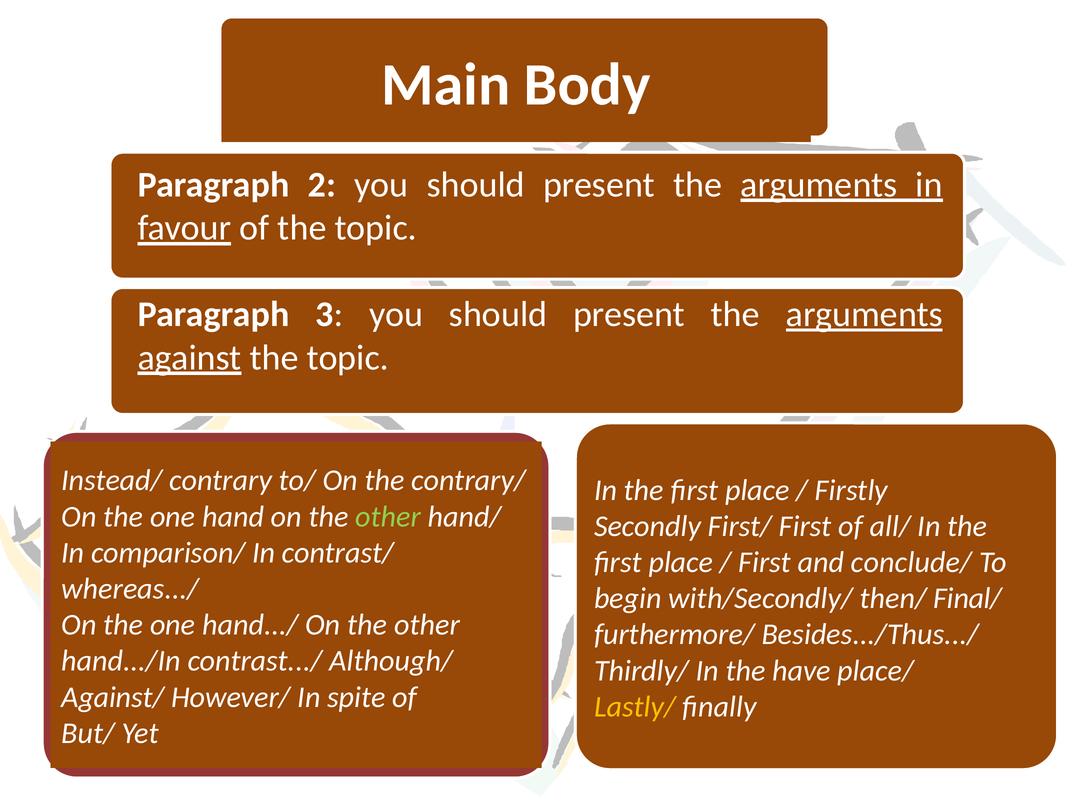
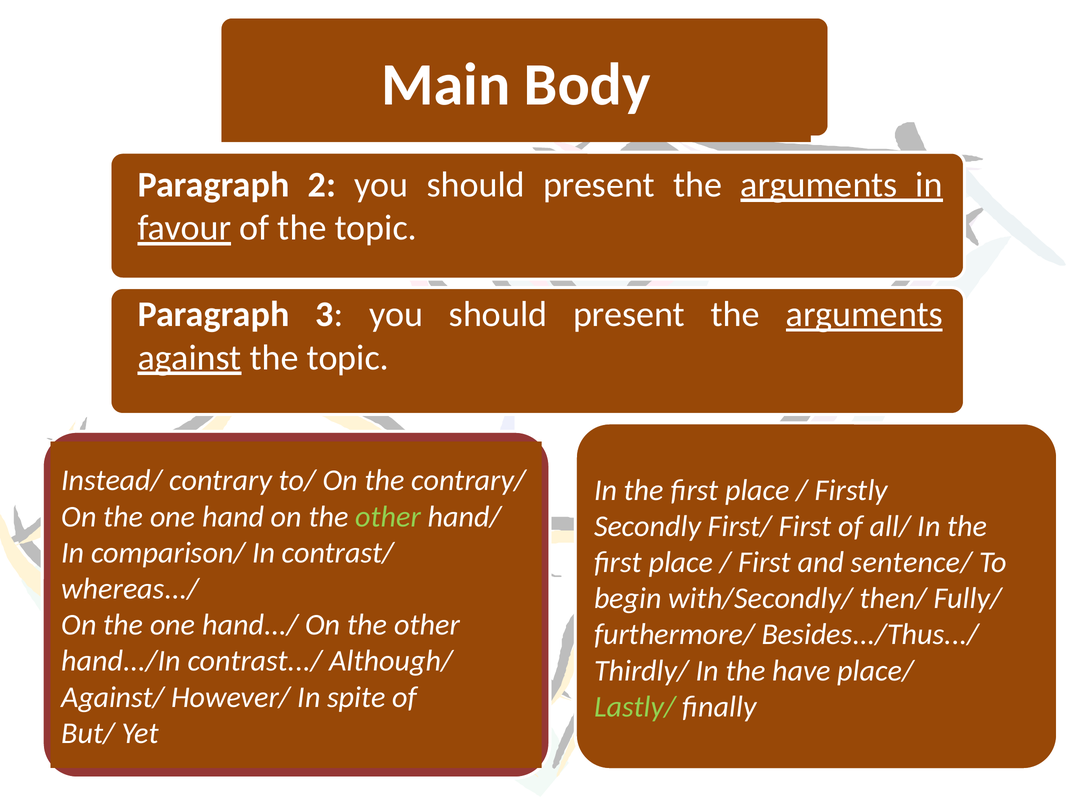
conclude/: conclude/ -> sentence/ (912, 562)
Final/: Final/ -> Fully/ (968, 599)
Lastly/ colour: yellow -> light green (635, 707)
